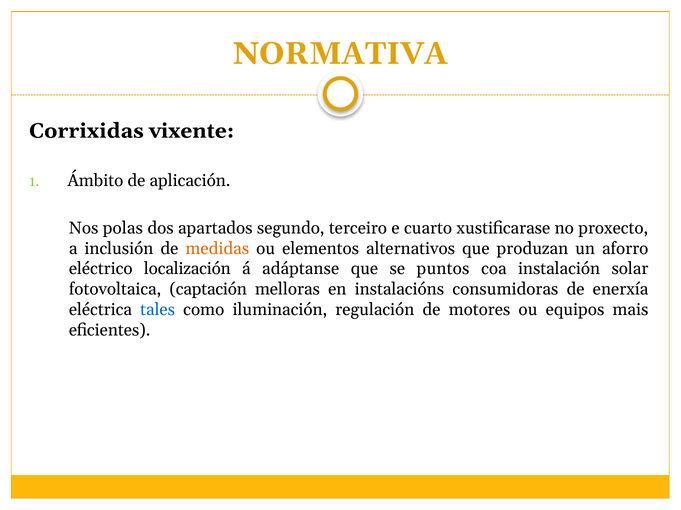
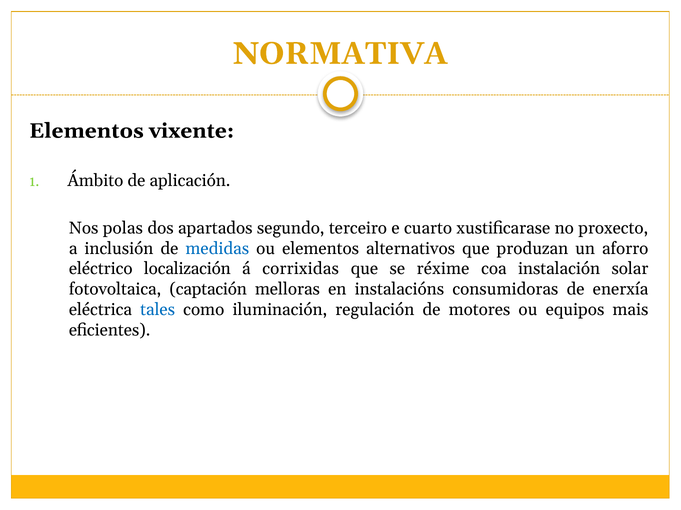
Corrixidas: Corrixidas -> Elementos (86, 131)
medidas colour: orange -> blue (217, 249)
adáptanse: adáptanse -> corrixidas (301, 269)
puntos: puntos -> réxime (443, 269)
